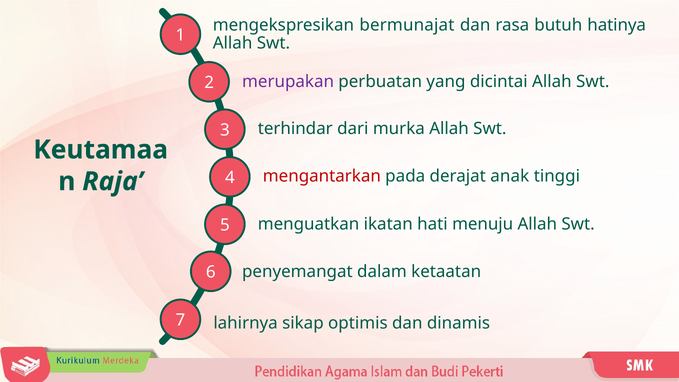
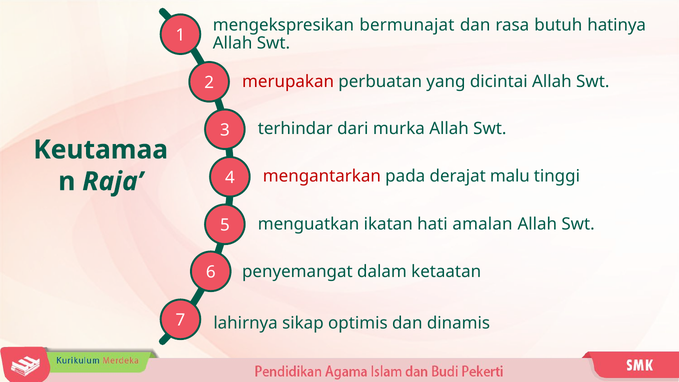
merupakan colour: purple -> red (288, 82)
anak: anak -> malu (510, 176)
menuju: menuju -> amalan (483, 224)
